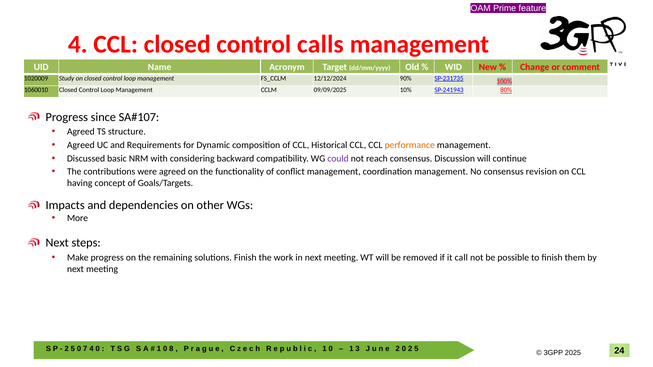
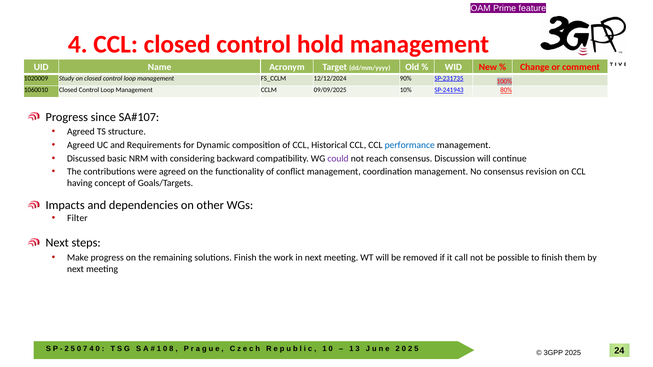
calls: calls -> hold (320, 45)
performance colour: orange -> blue (410, 145)
More: More -> Filter (77, 218)
